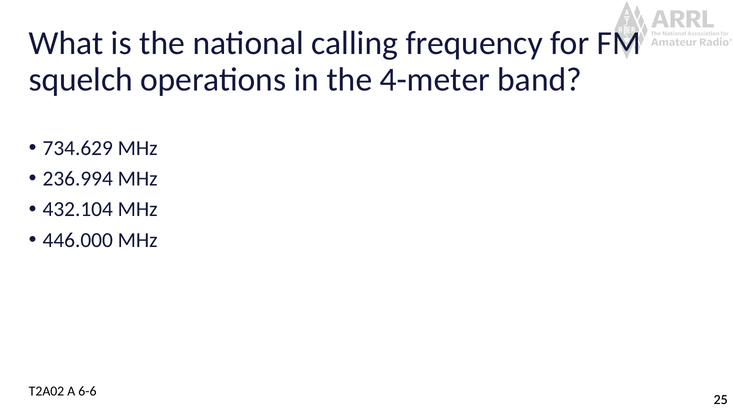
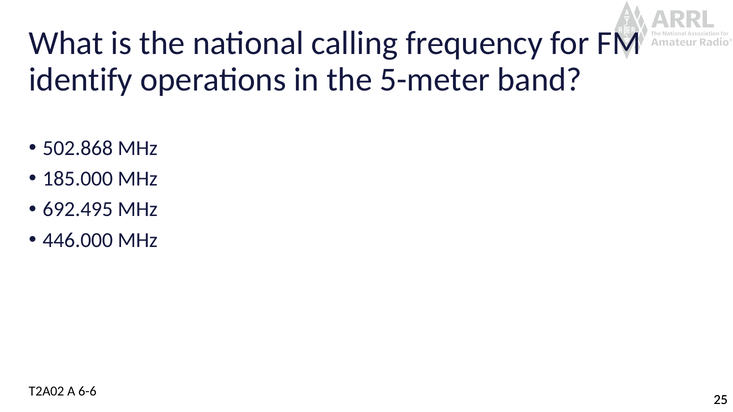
squelch: squelch -> identify (81, 80)
4-meter: 4-meter -> 5-meter (435, 80)
734.629: 734.629 -> 502.868 (78, 148)
236.994: 236.994 -> 185.000 (78, 179)
432.104: 432.104 -> 692.495 (78, 210)
